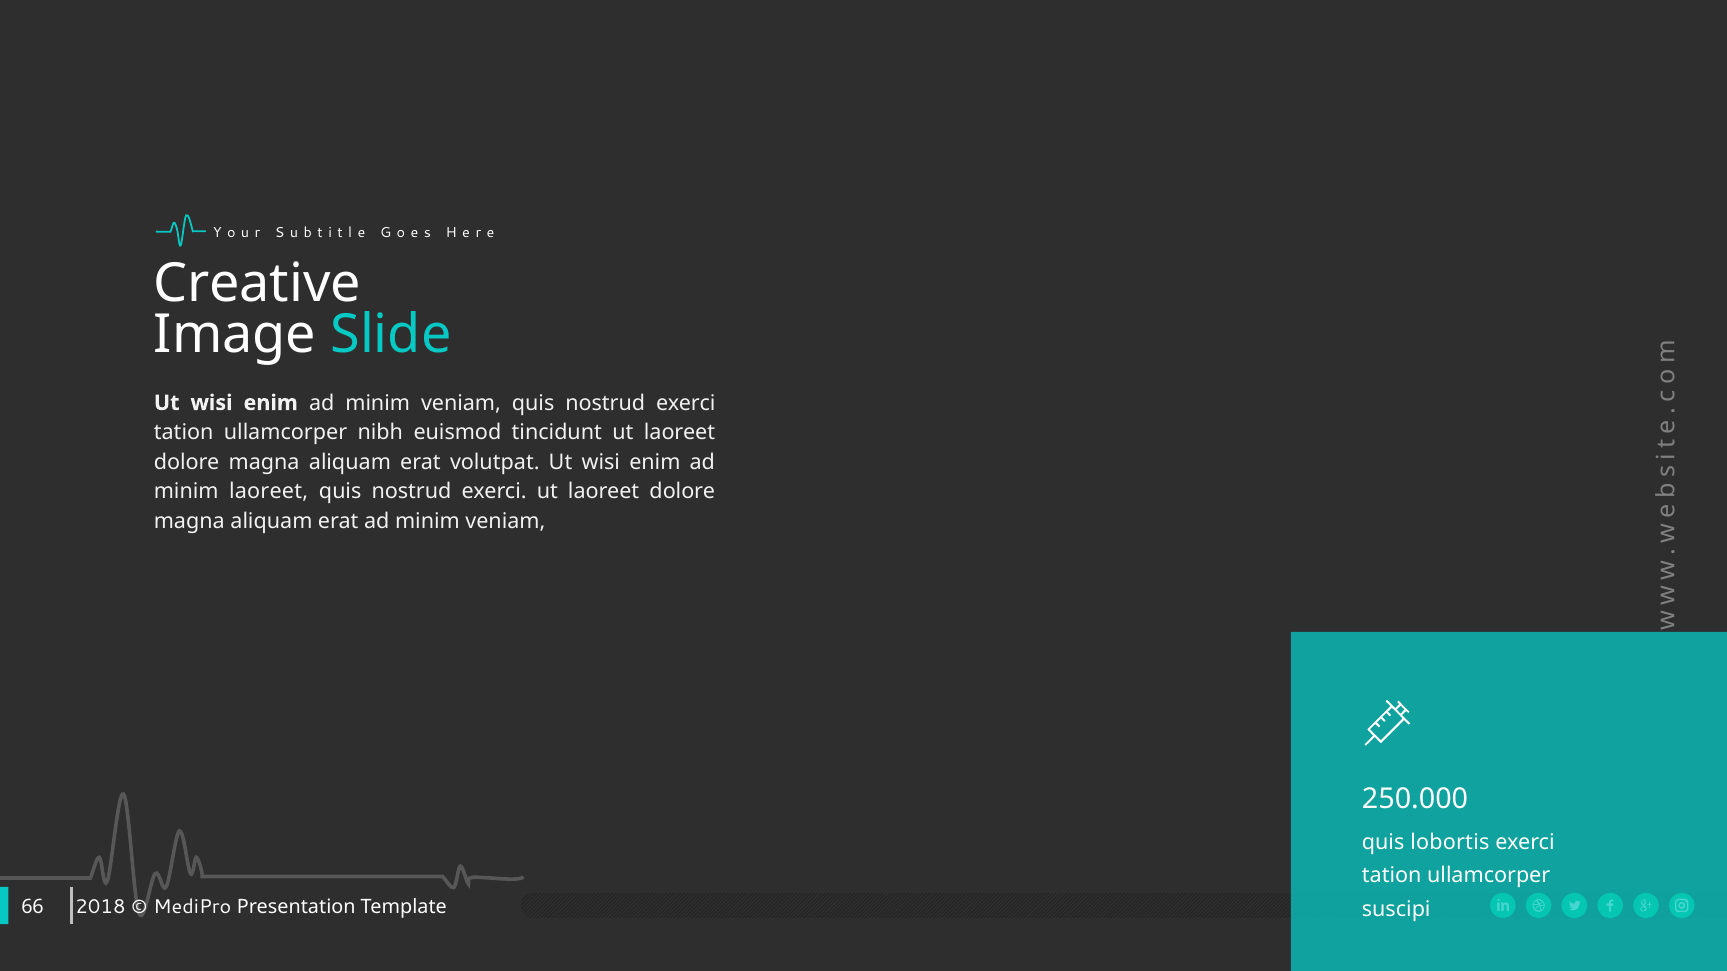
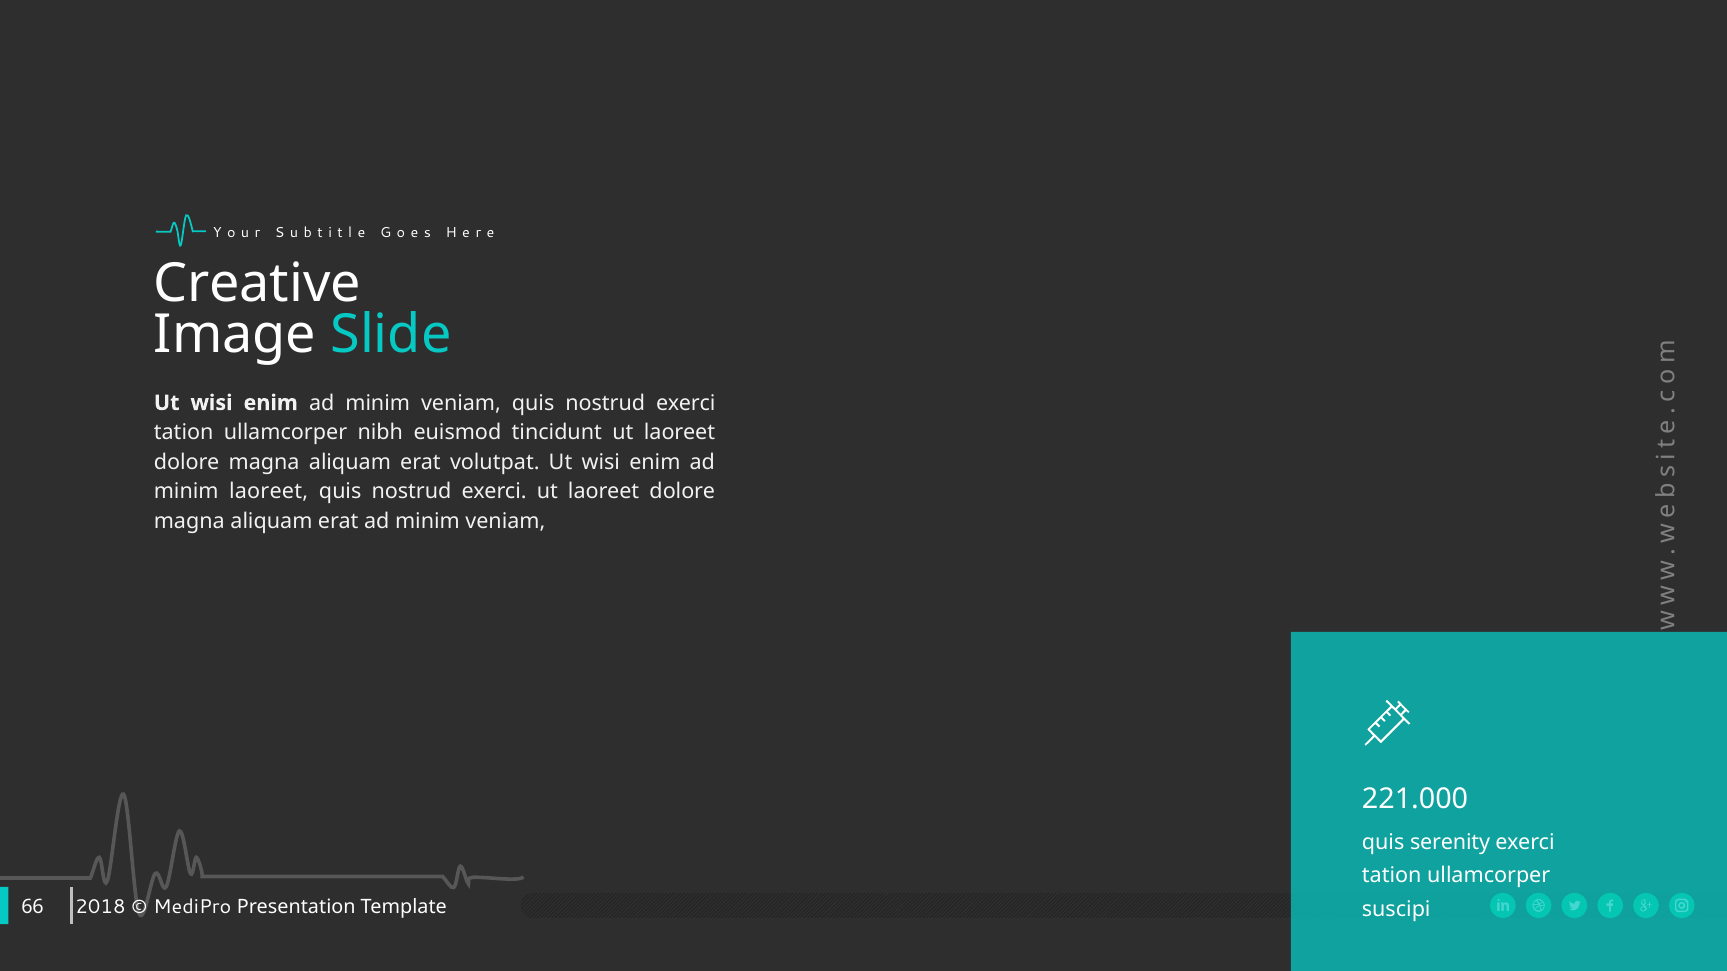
250.000: 250.000 -> 221.000 (1415, 800)
lobortis: lobortis -> serenity (1450, 843)
